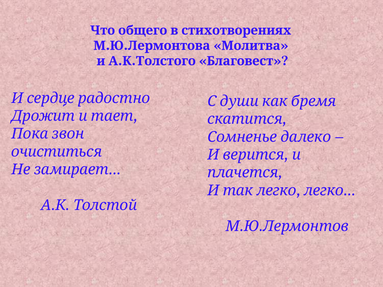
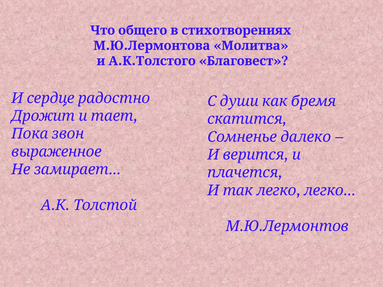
очиститься: очиститься -> выраженное (57, 152)
